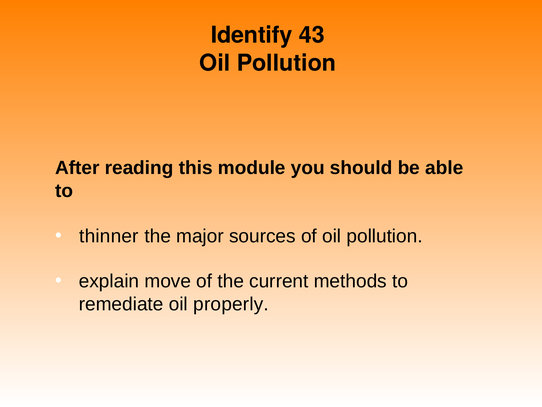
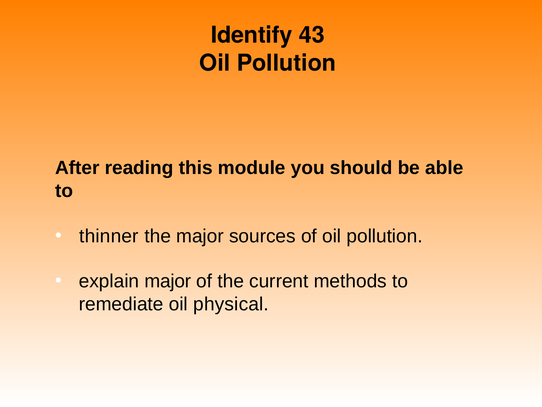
explain move: move -> major (168, 281)
properly: properly -> physical (231, 304)
